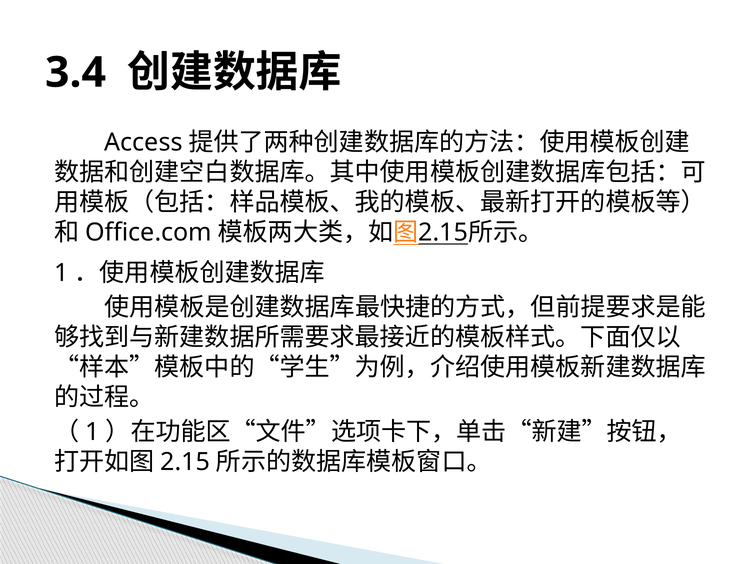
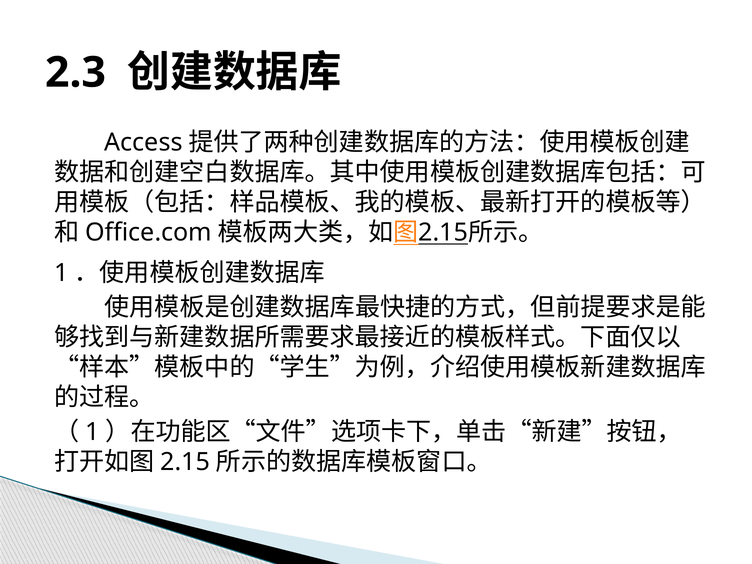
3.4: 3.4 -> 2.3 (75, 73)
